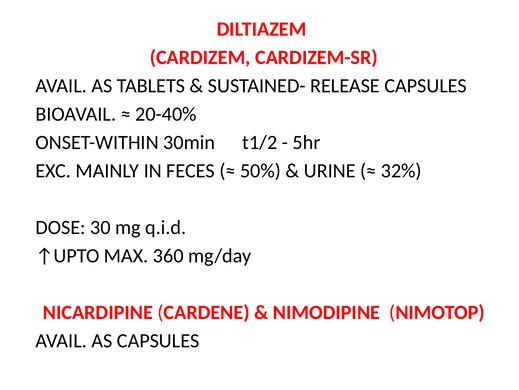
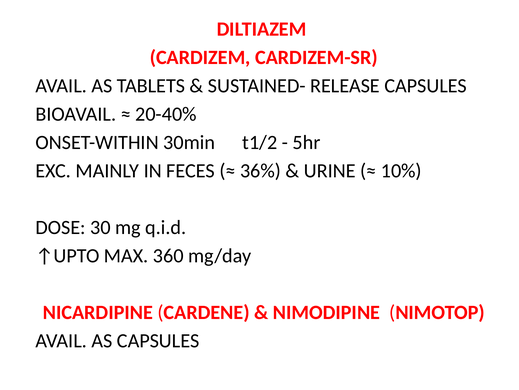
50%: 50% -> 36% (260, 170)
32%: 32% -> 10% (401, 170)
